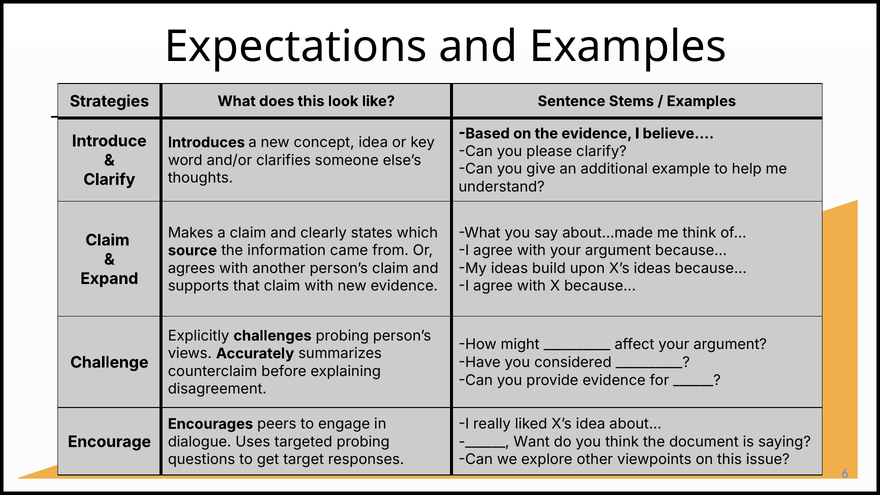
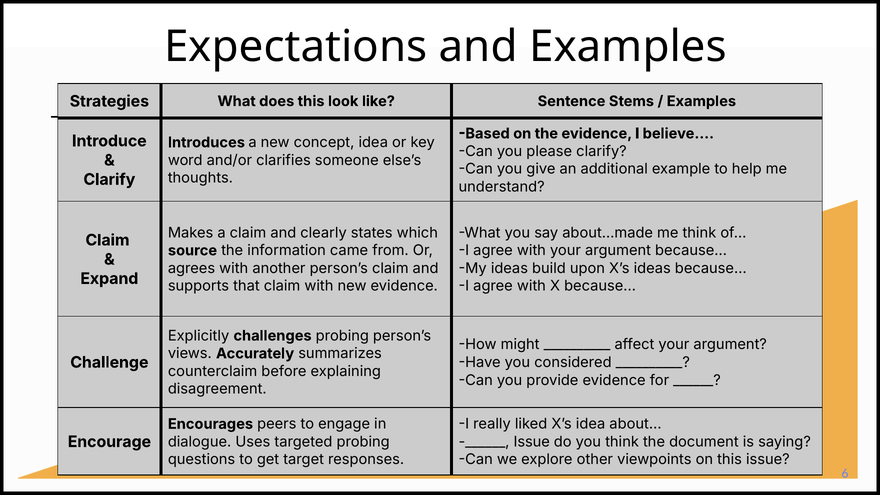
Want: Want -> Issue (532, 442)
